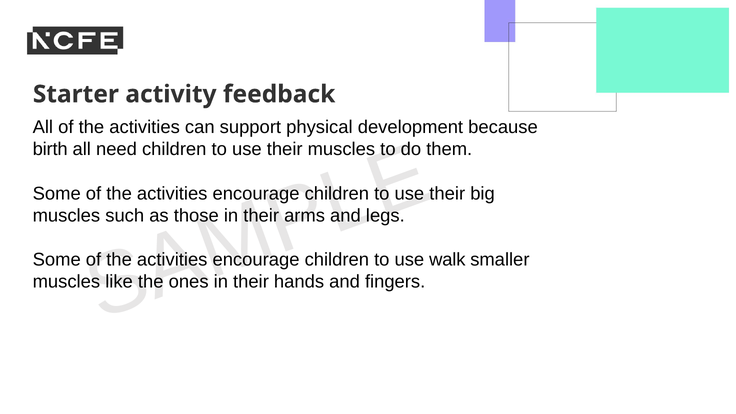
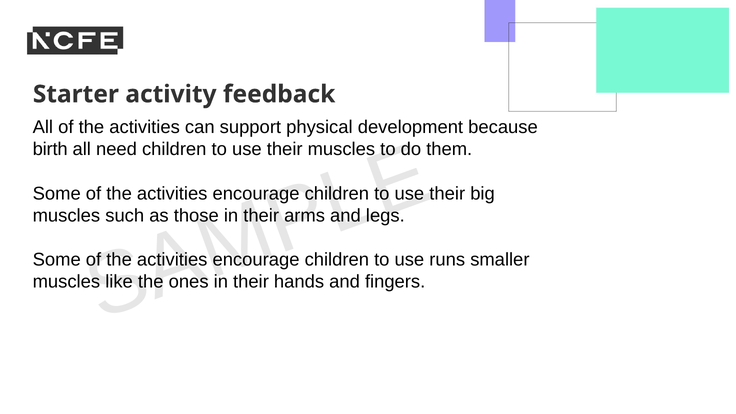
walk: walk -> runs (447, 260)
